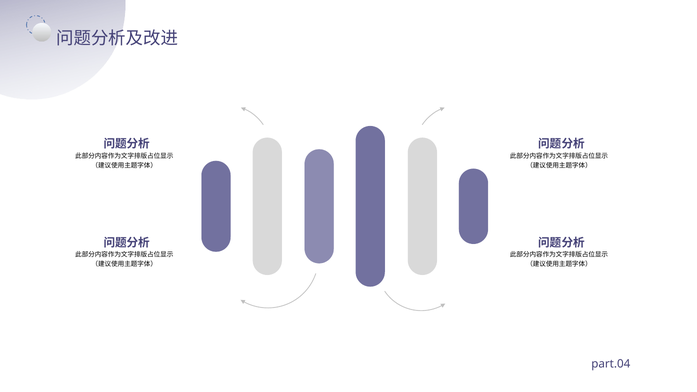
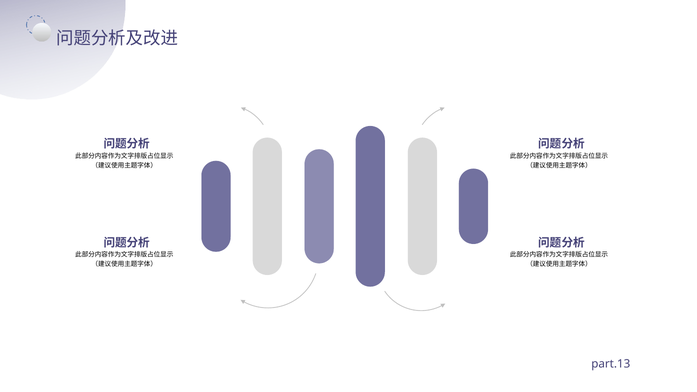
part.04: part.04 -> part.13 (611, 364)
